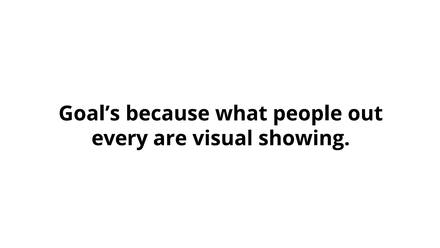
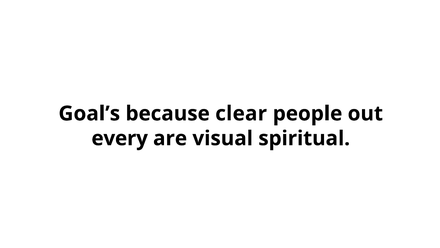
what: what -> clear (241, 113)
showing: showing -> spiritual (304, 138)
